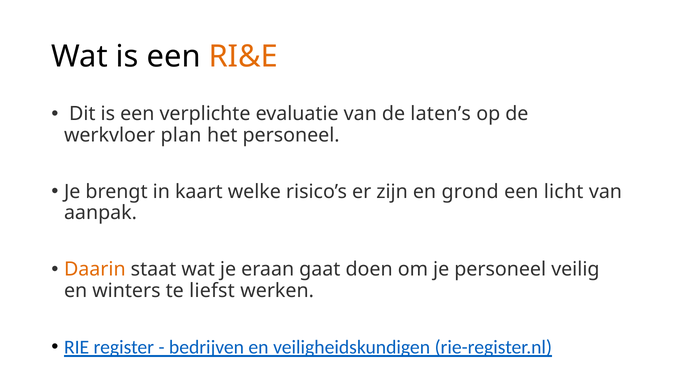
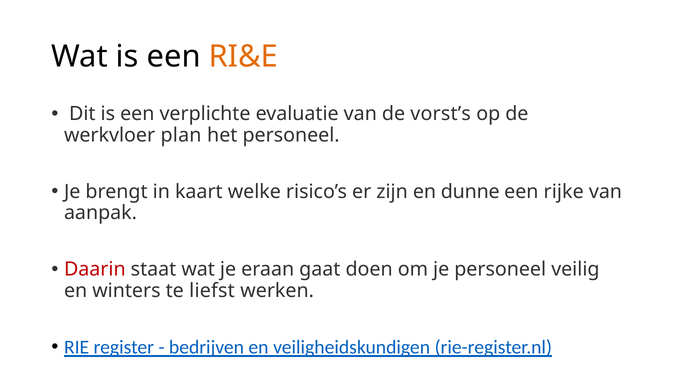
laten’s: laten’s -> vorst’s (441, 114)
grond: grond -> dunne (470, 192)
licht: licht -> rijke (564, 192)
Daarin colour: orange -> red (95, 269)
